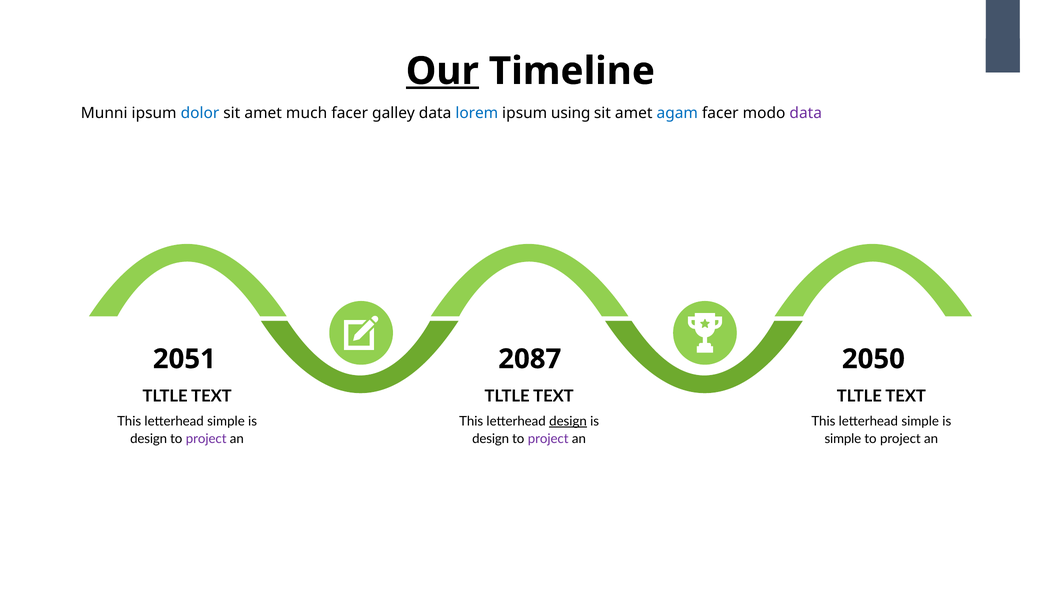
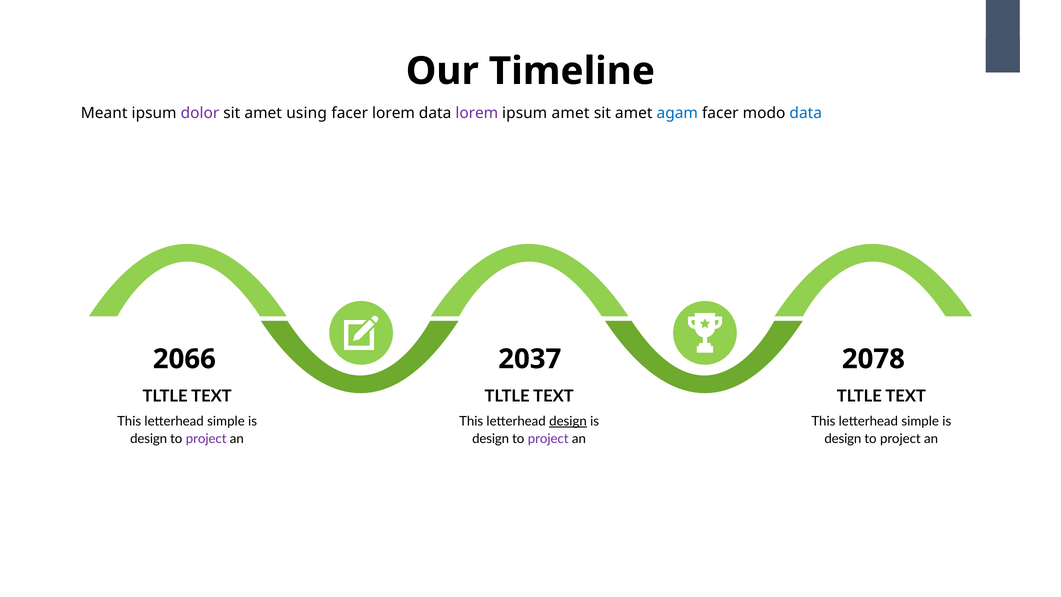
Our underline: present -> none (442, 71)
Munni: Munni -> Meant (104, 113)
dolor colour: blue -> purple (200, 113)
much: much -> using (307, 113)
facer galley: galley -> lorem (394, 113)
lorem colour: blue -> purple (477, 113)
ipsum using: using -> amet (571, 113)
data colour: purple -> blue (806, 113)
2051: 2051 -> 2066 (184, 359)
2087: 2087 -> 2037 (530, 359)
2050: 2050 -> 2078 (873, 359)
simple: simple -> design (843, 439)
